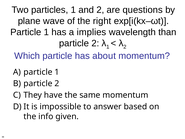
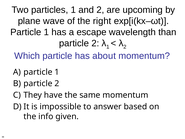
questions: questions -> upcoming (143, 10)
implies: implies -> escape (92, 32)
